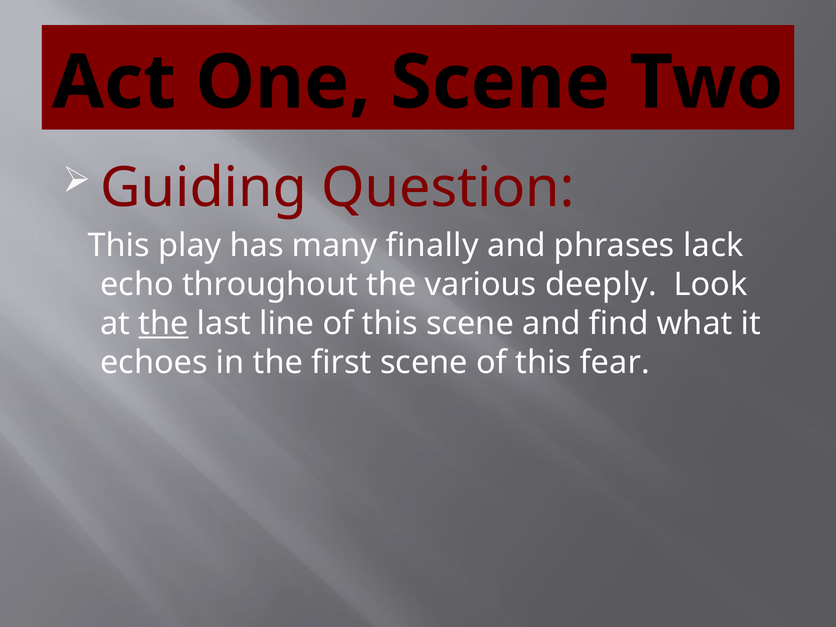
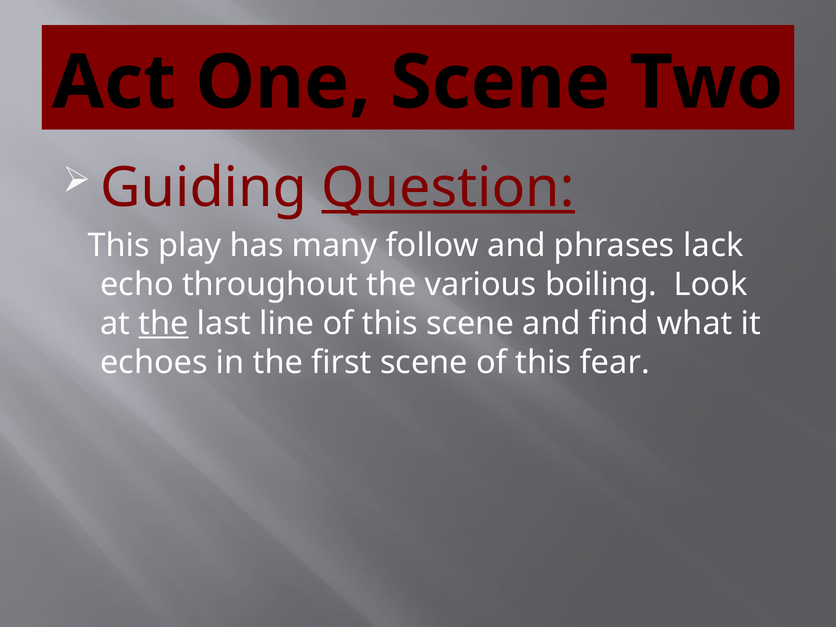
Question underline: none -> present (448, 188)
finally: finally -> follow (432, 246)
deeply: deeply -> boiling (601, 285)
